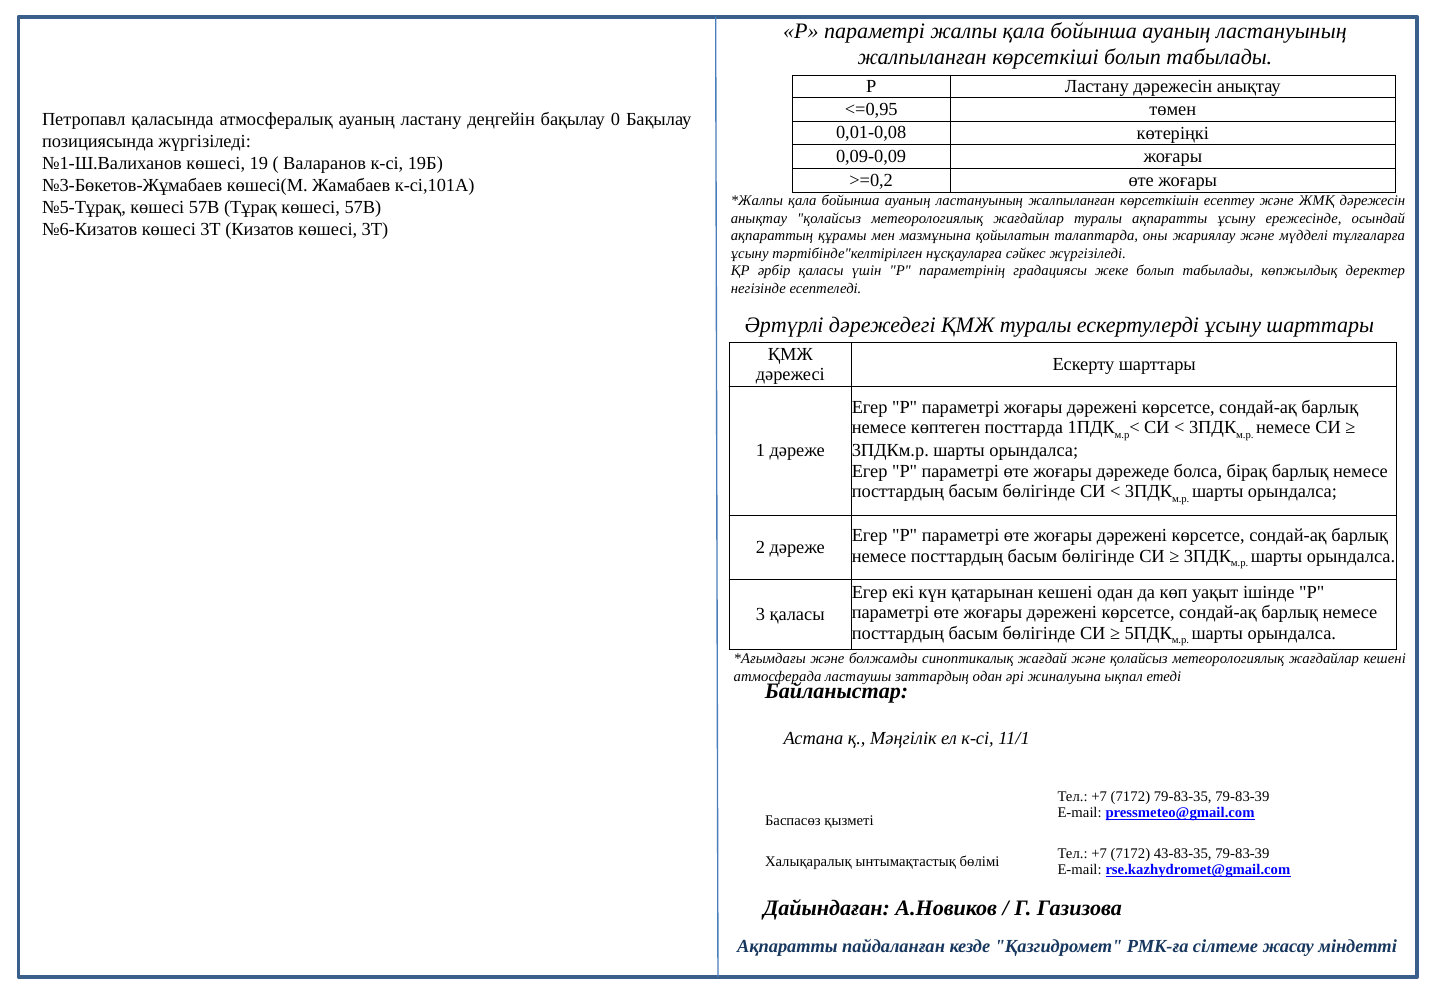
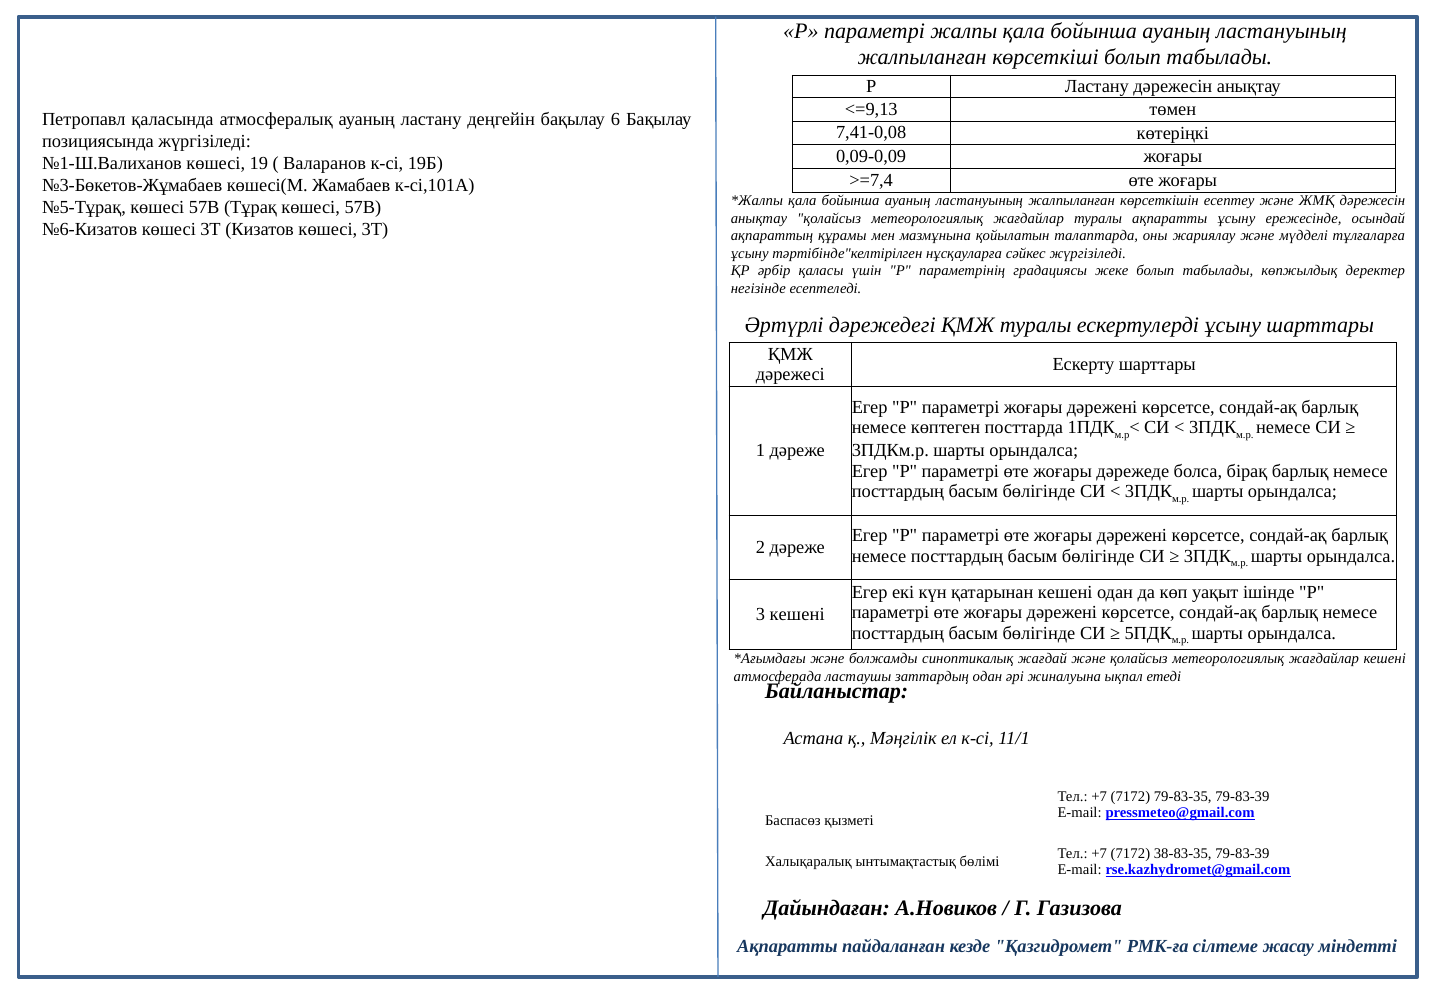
<=0,95: <=0,95 -> <=9,13 (871, 109)
0: 0 -> 6 (615, 119)
0,01-0,08: 0,01-0,08 -> 7,41-0,08 (871, 133)
>=0,2: >=0,2 -> >=7,4 (871, 180)
3 қаласы: қаласы -> кешені (797, 614)
43-83-35: 43-83-35 -> 38-83-35 (1183, 854)
